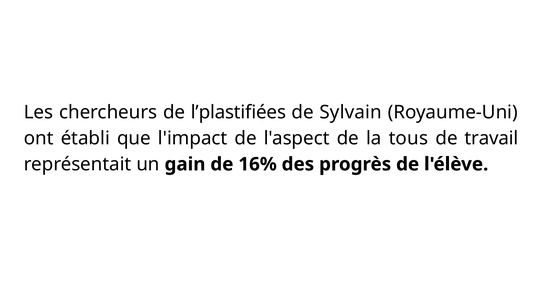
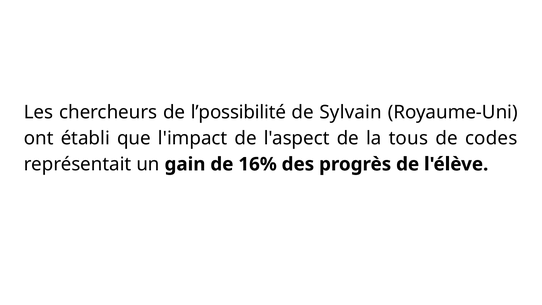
l’plastifiées: l’plastifiées -> l’possibilité (238, 112)
travail: travail -> codes (491, 138)
